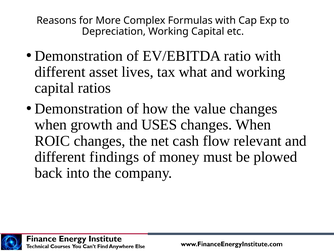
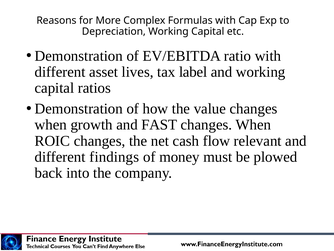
what: what -> label (193, 72)
USES: USES -> FAST (159, 125)
